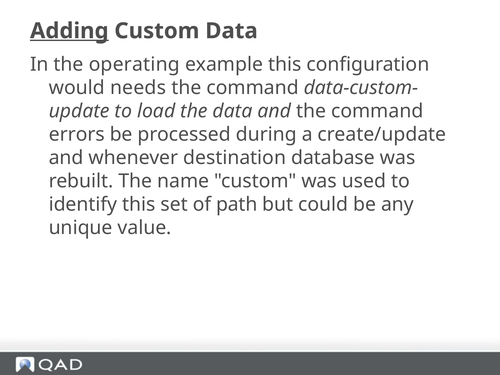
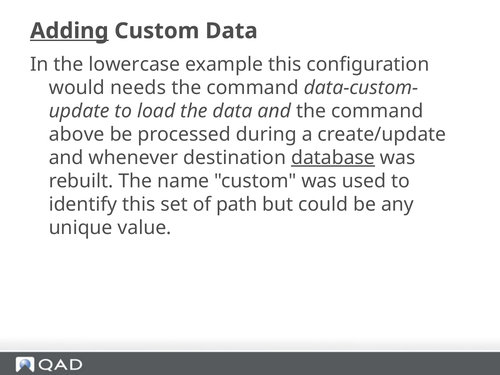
operating: operating -> lowercase (134, 64)
errors: errors -> above (77, 134)
database underline: none -> present (333, 158)
